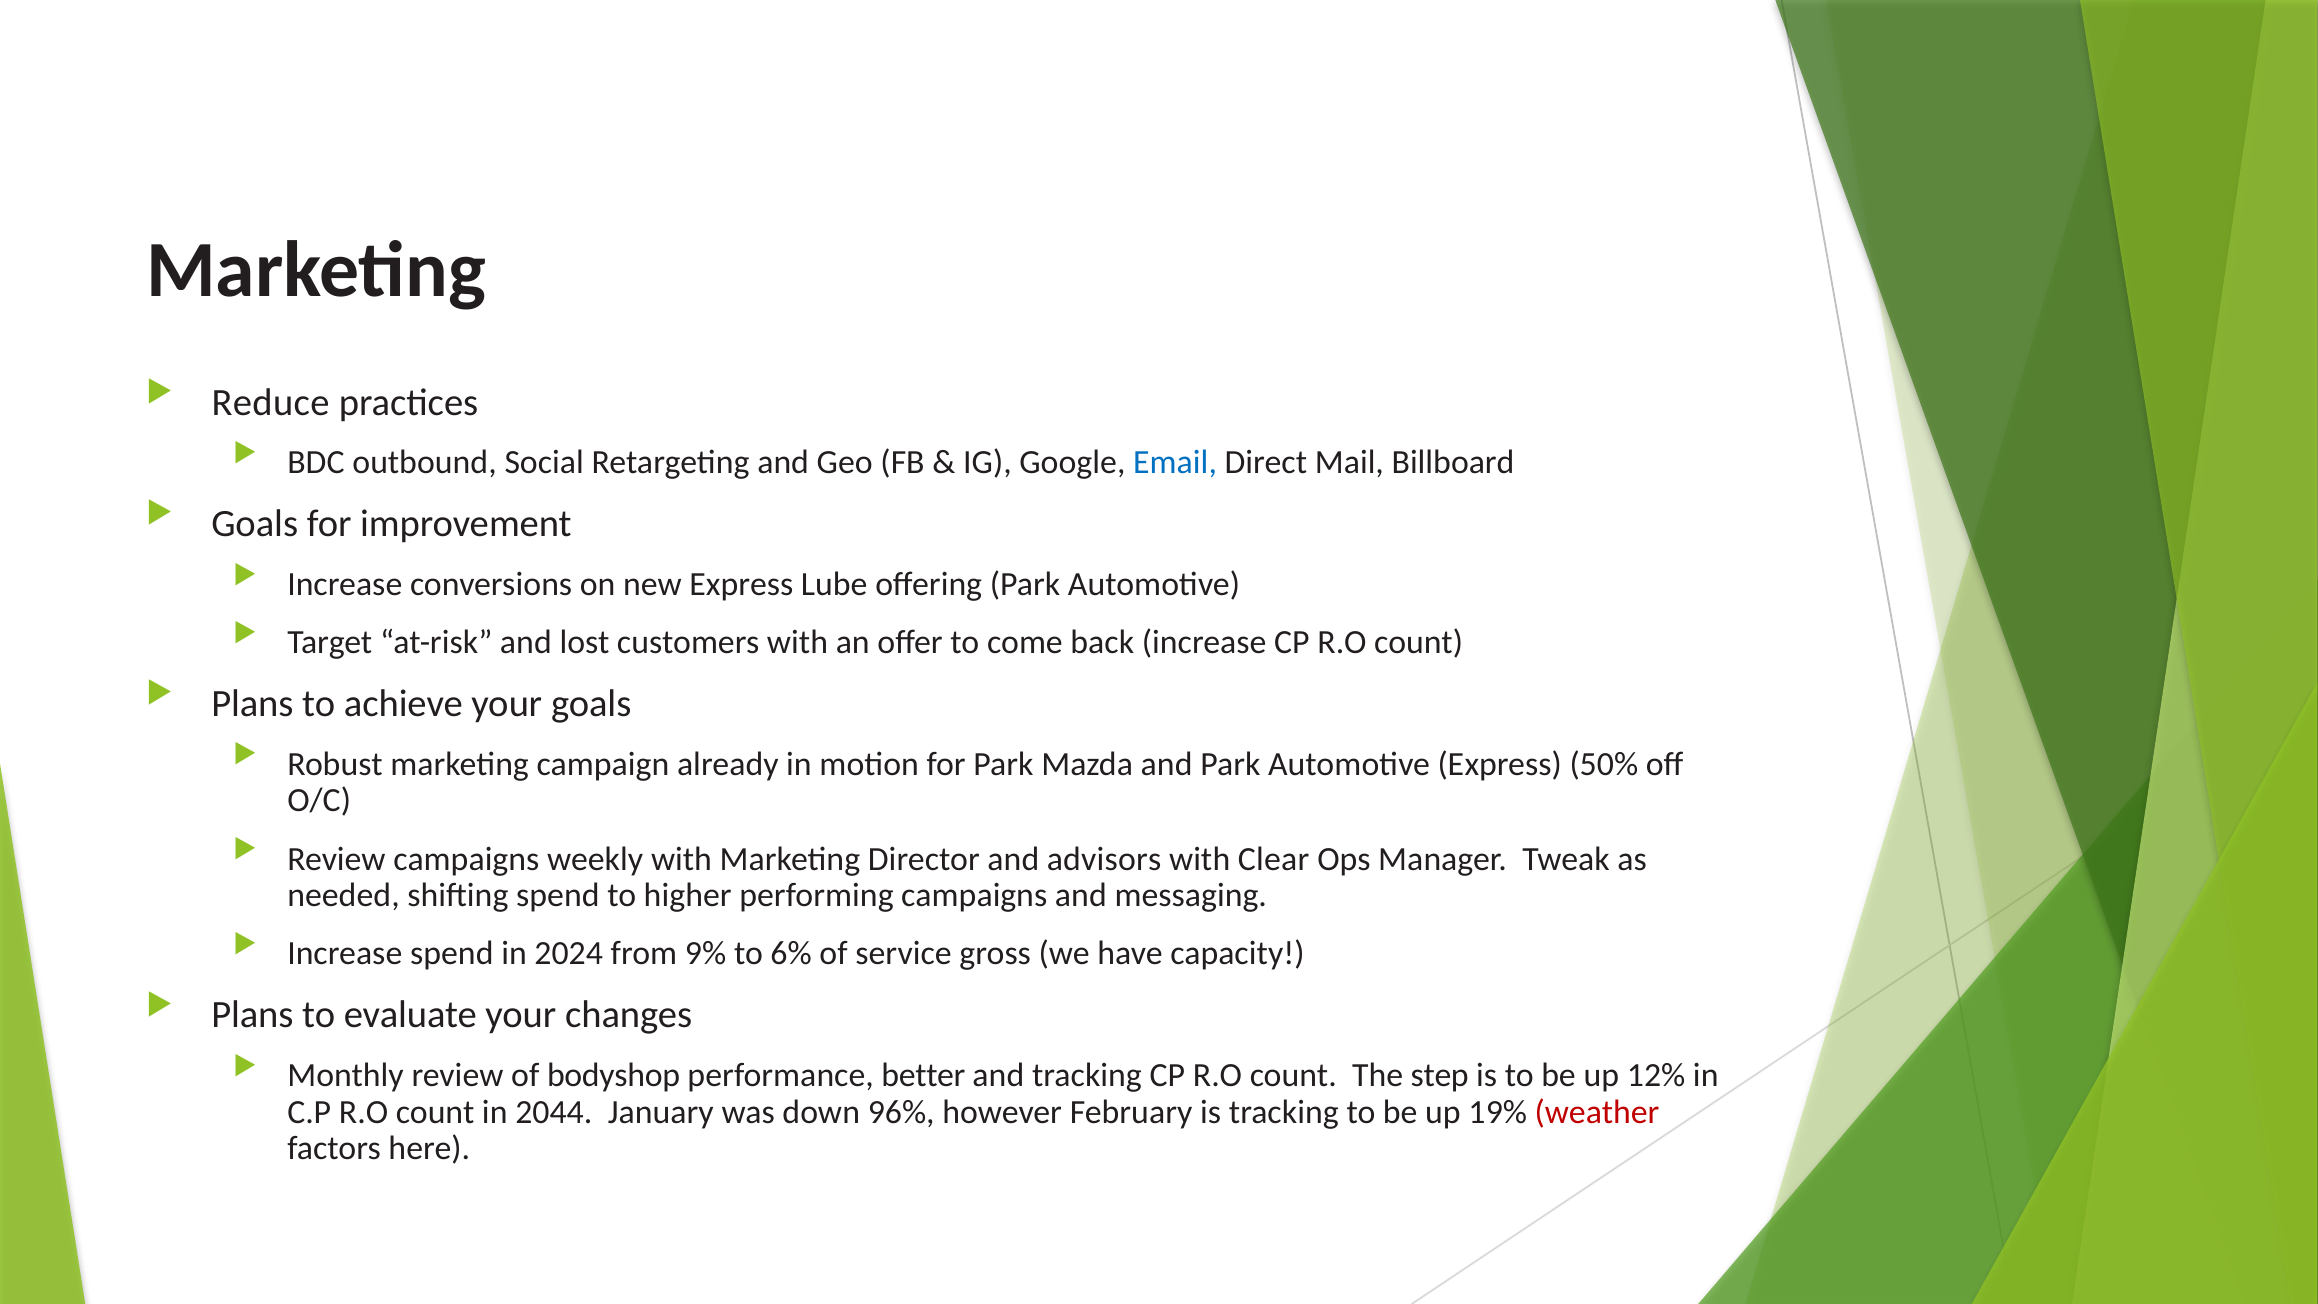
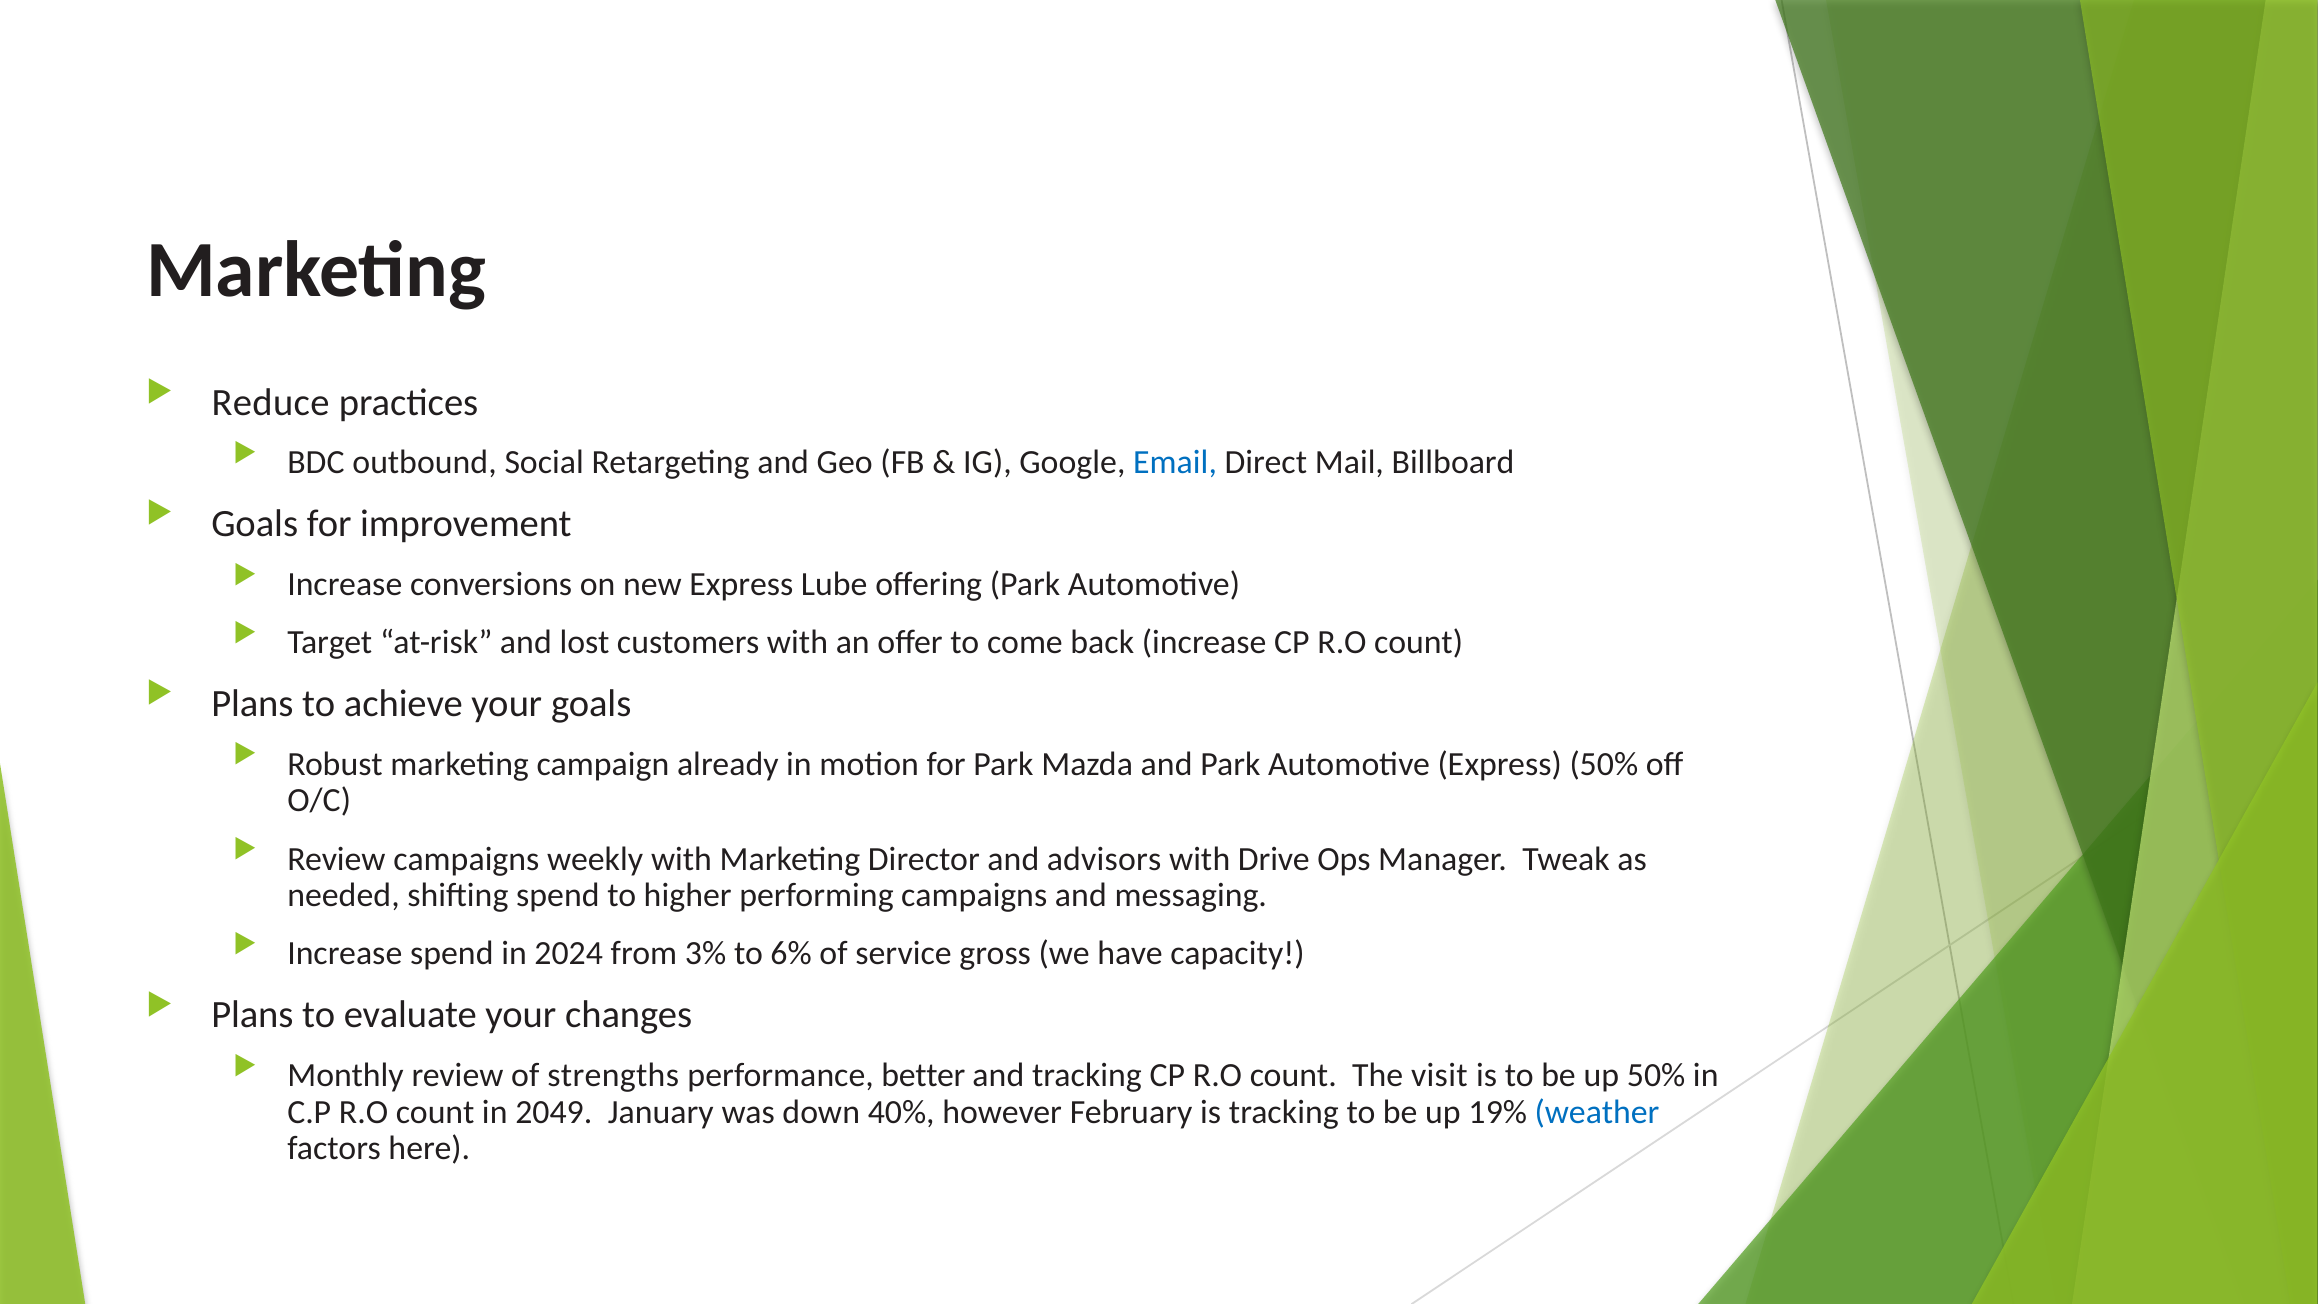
Clear: Clear -> Drive (1274, 859)
9%: 9% -> 3% (705, 954)
bodyshop: bodyshop -> strengths (613, 1075)
step: step -> visit (1439, 1075)
up 12%: 12% -> 50% (1656, 1075)
2044: 2044 -> 2049 (554, 1112)
96%: 96% -> 40% (901, 1112)
weather colour: red -> blue (1597, 1112)
